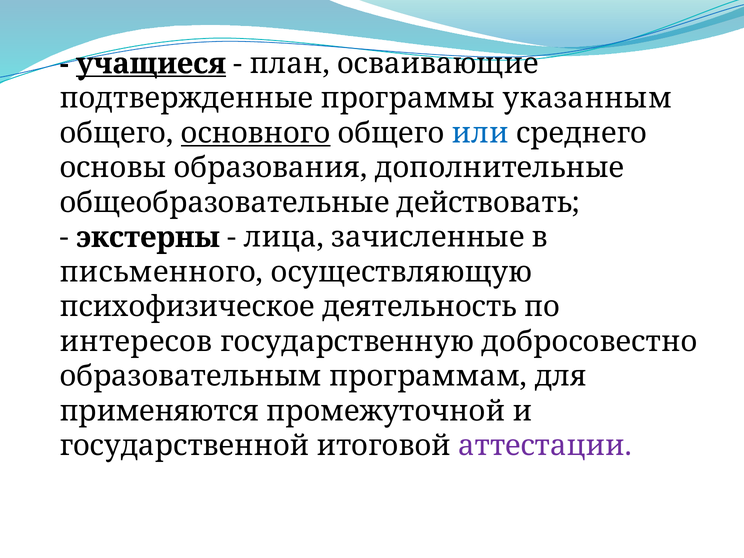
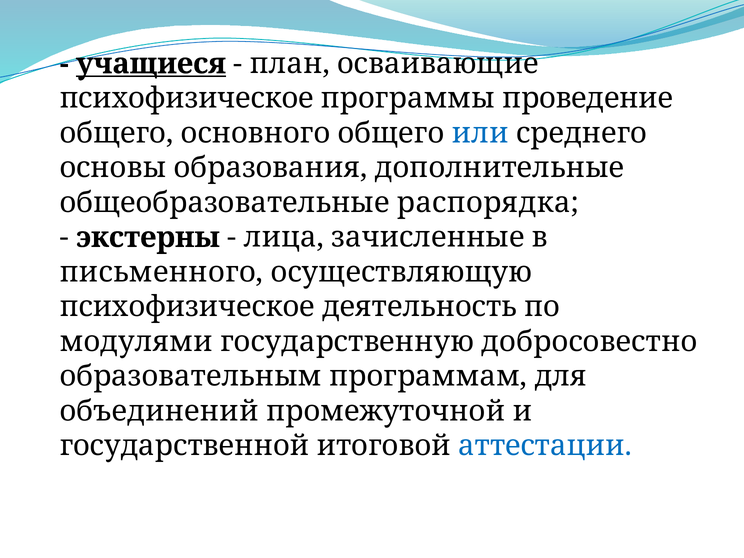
подтвержденные: подтвержденные -> психофизическое (187, 98)
указанным: указанным -> проведение (588, 98)
основного underline: present -> none (256, 133)
действовать: действовать -> распорядка (488, 203)
интересов: интересов -> модулями (136, 342)
применяются: применяются -> объединений (159, 411)
аттестации colour: purple -> blue (545, 446)
